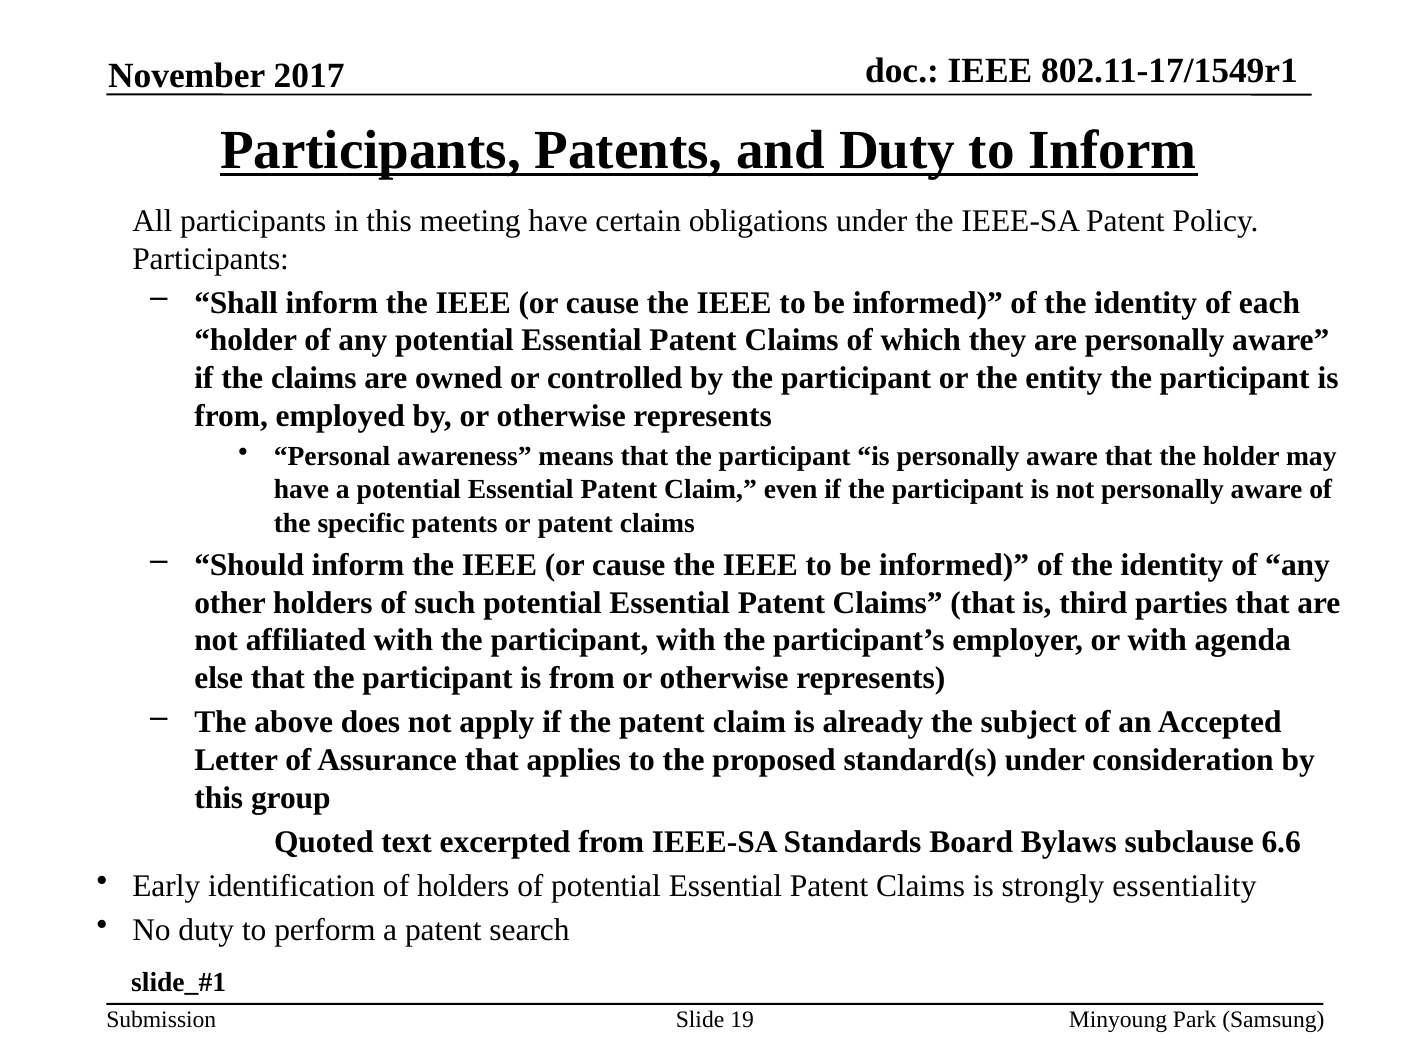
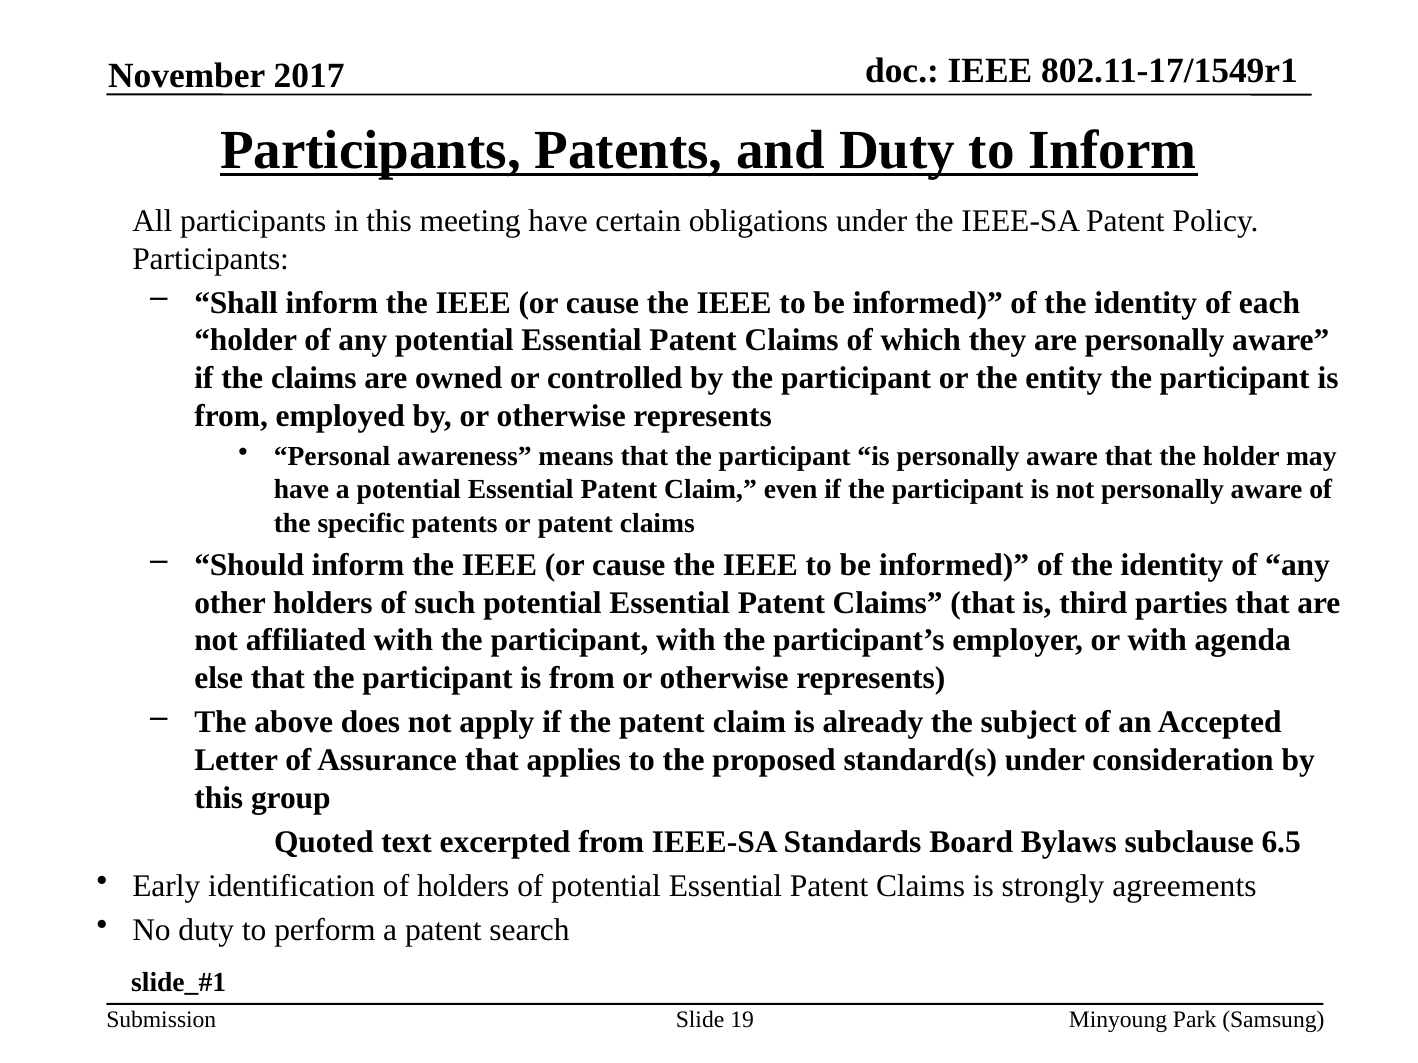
6.6: 6.6 -> 6.5 (1281, 842)
essentiality: essentiality -> agreements (1184, 887)
